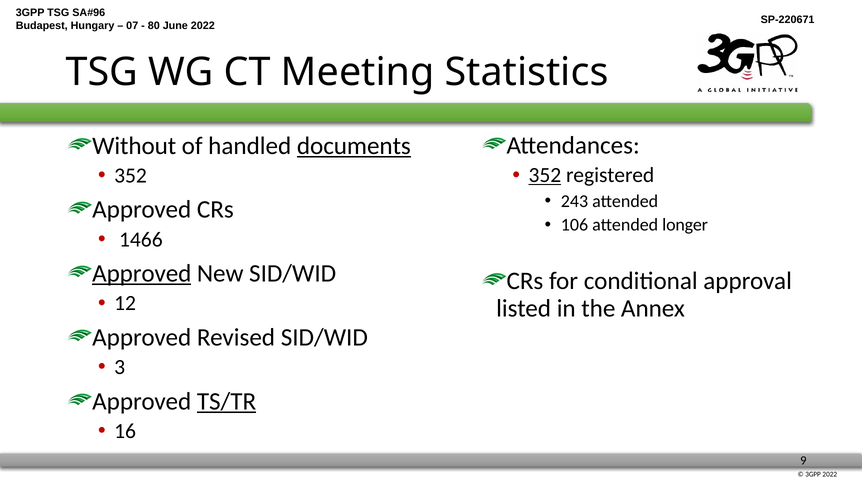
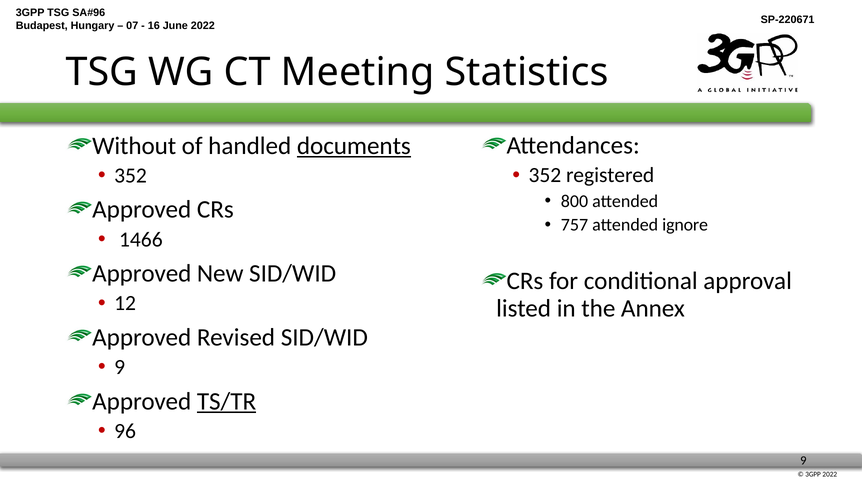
80: 80 -> 16 (154, 26)
352 underline: present -> none (545, 175)
243: 243 -> 800 (575, 201)
106: 106 -> 757 (575, 225)
longer: longer -> ignore (685, 225)
Approved underline: present -> none (142, 274)
3: 3 -> 9 (120, 367)
16: 16 -> 96 (125, 431)
